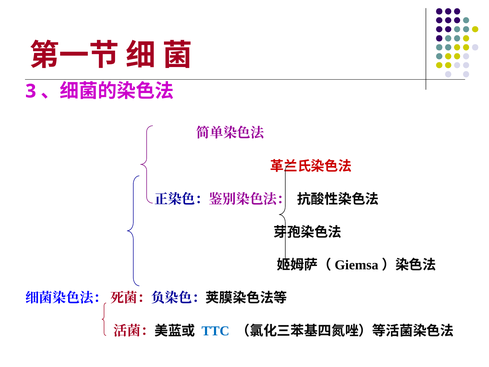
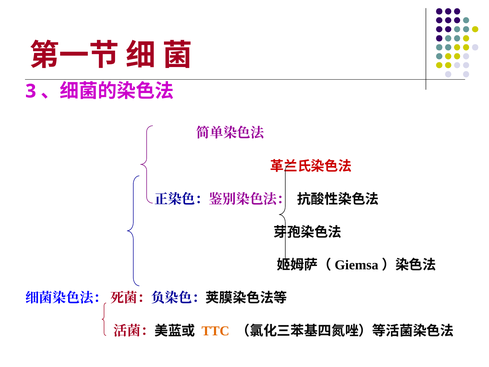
TTC colour: blue -> orange (215, 331)
